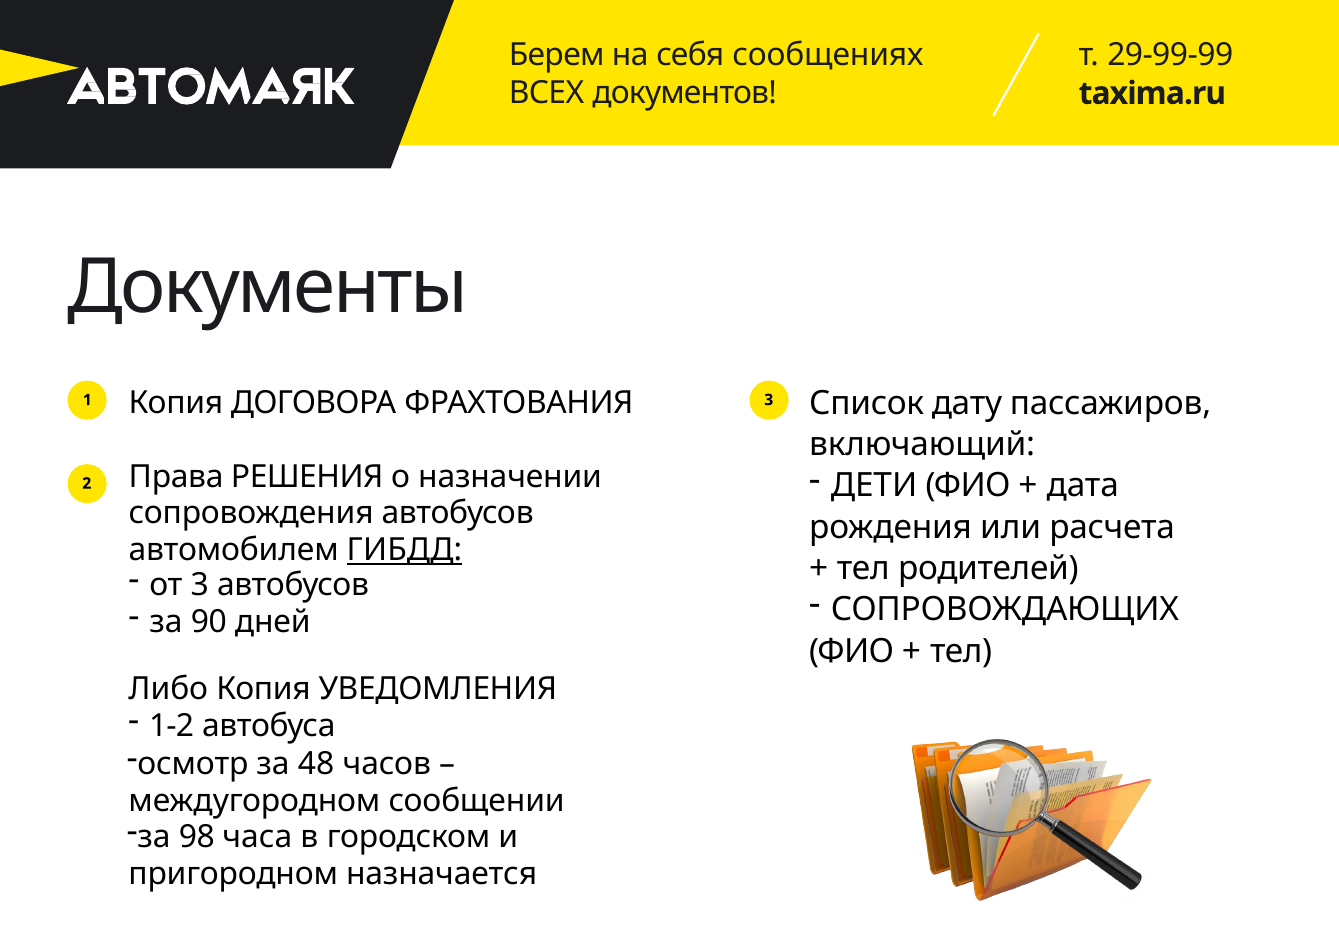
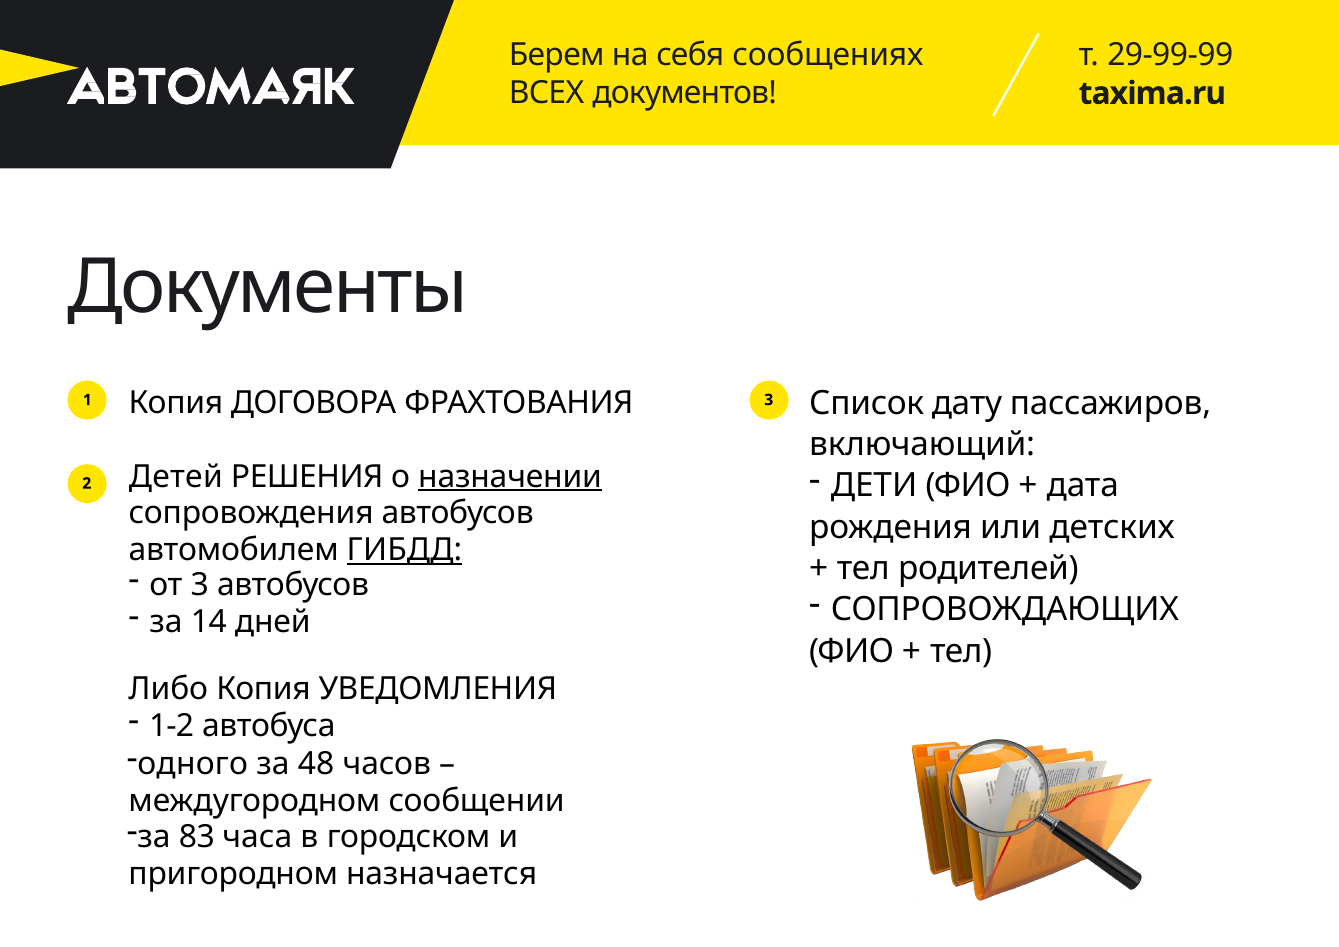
Права: Права -> Детей (176, 477)
назначении underline: none -> present (510, 477)
расчета: расчета -> детских (1112, 527)
90: 90 -> 14 (209, 622)
осмотр: осмотр -> одного (193, 764)
98: 98 -> 83 (197, 837)
